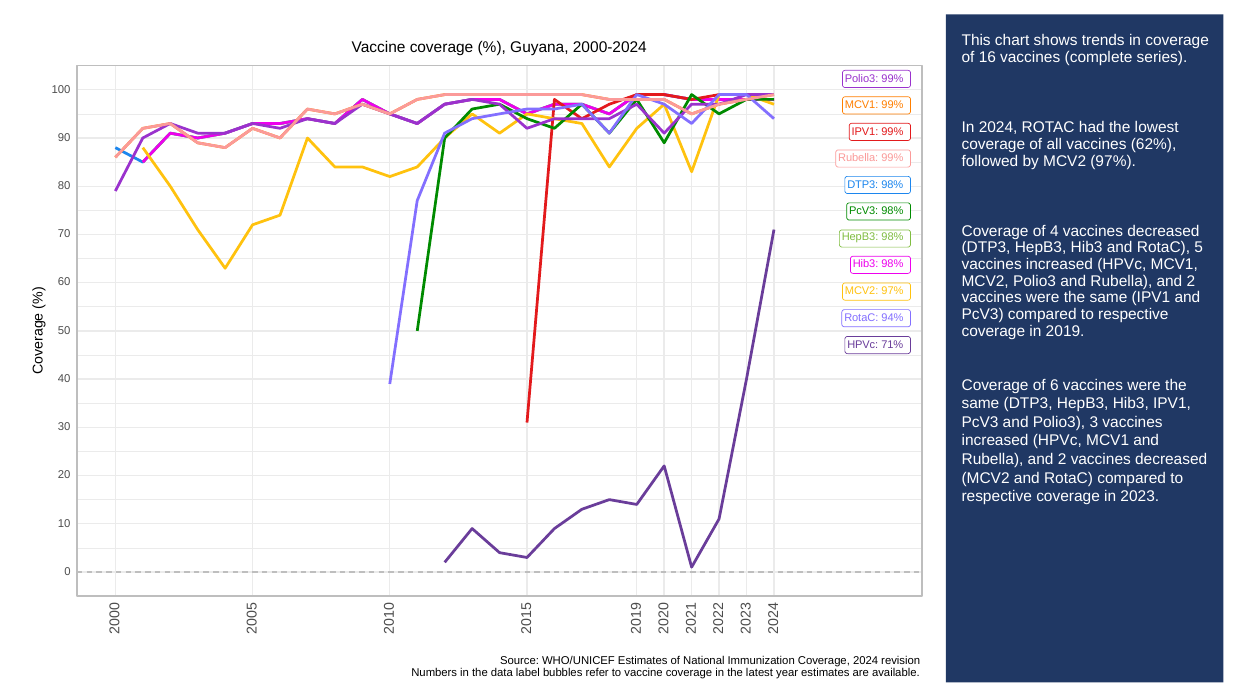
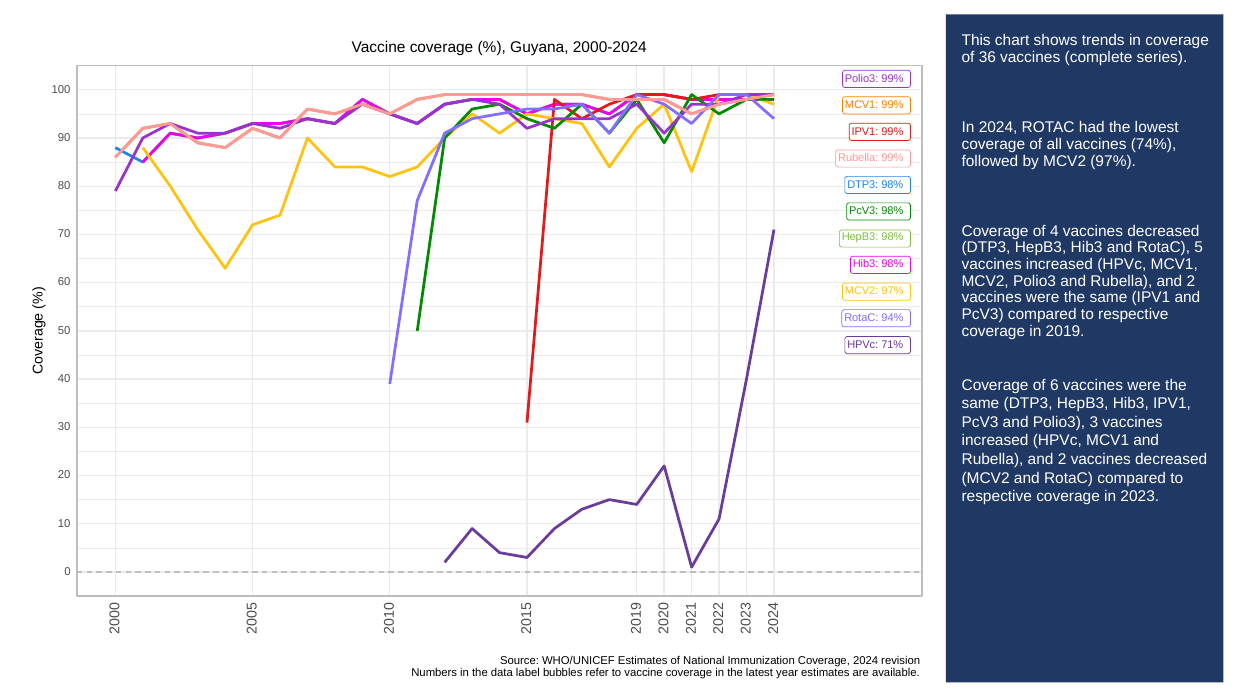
16: 16 -> 36 (987, 57)
62%: 62% -> 74% (1154, 144)
